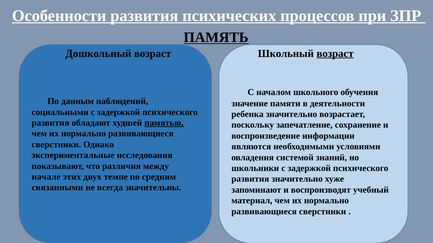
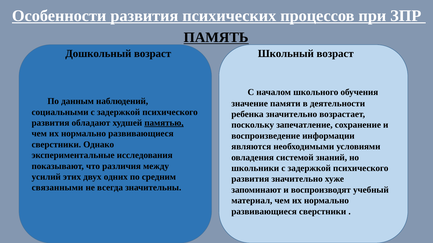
возраст underline: present -> none (335, 54)
начале: начале -> усилий (46, 177)
темпе: темпе -> одних (116, 177)
